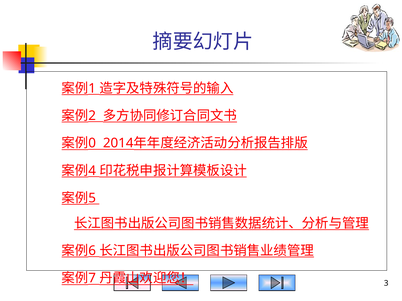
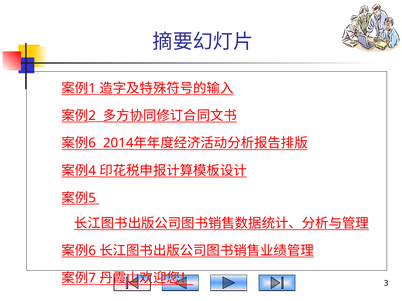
0: 0 -> 6 (92, 143)
